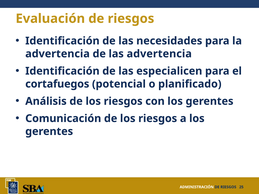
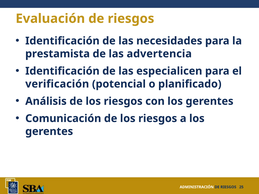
advertencia: advertencia -> prestamista (58, 54)
cortafuegos: cortafuegos -> verificación (57, 84)
